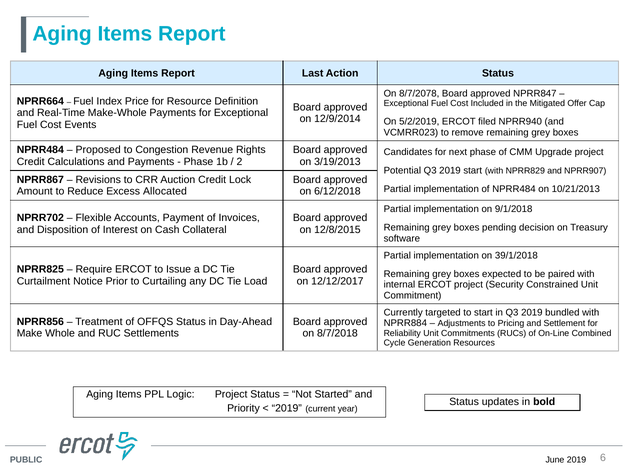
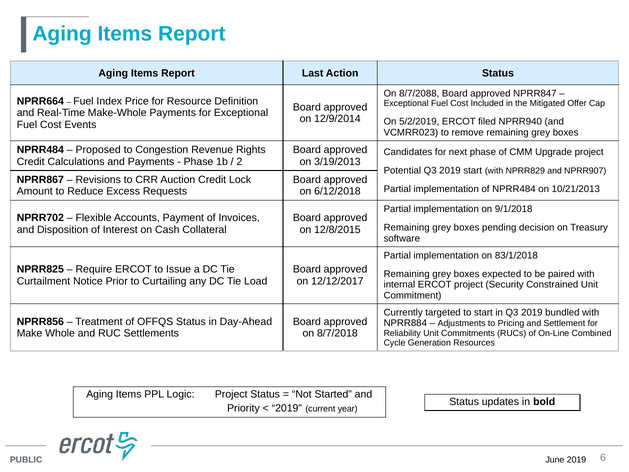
8/7/2078: 8/7/2078 -> 8/7/2088 (419, 93)
Allocated: Allocated -> Requests (165, 191)
39/1/2018: 39/1/2018 -> 83/1/2018 (516, 255)
